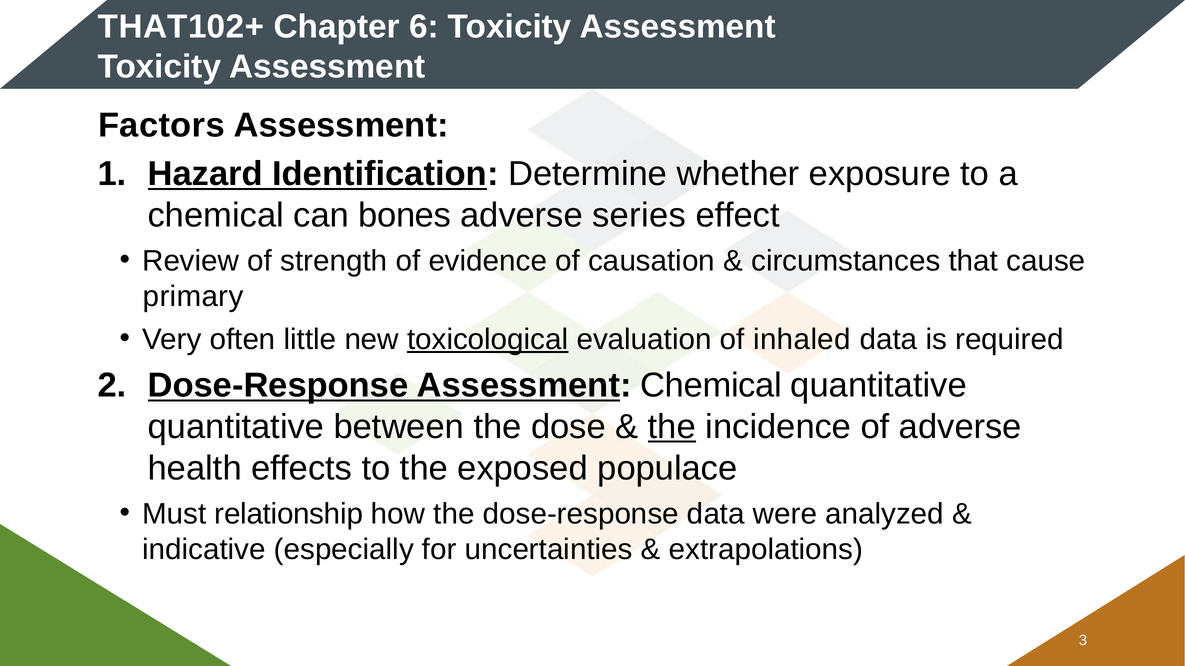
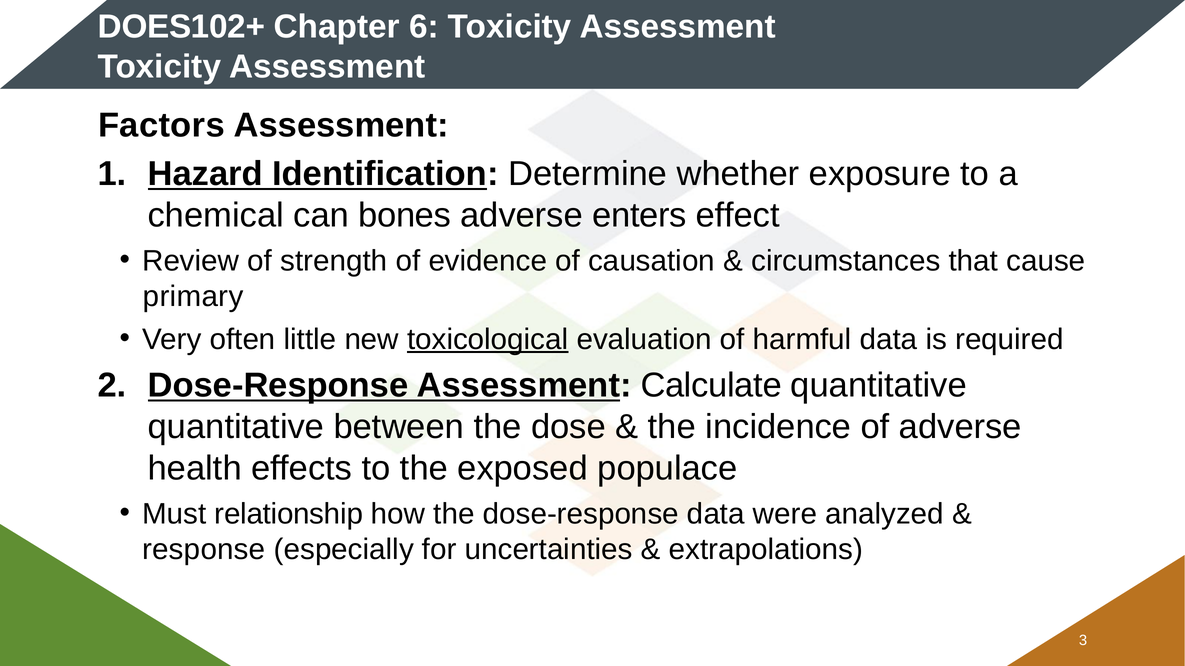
THAT102+: THAT102+ -> DOES102+ (181, 27)
series: series -> enters (639, 216)
inhaled: inhaled -> harmful (802, 340)
Assessment Chemical: Chemical -> Calculate (711, 386)
the underline: present -> none (672, 427)
indicative: indicative -> response (204, 550)
